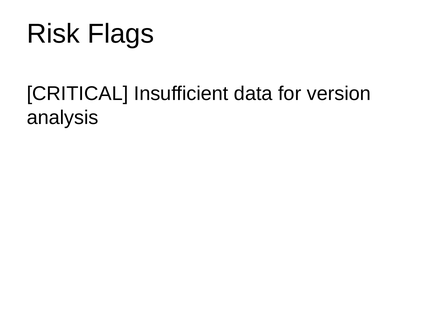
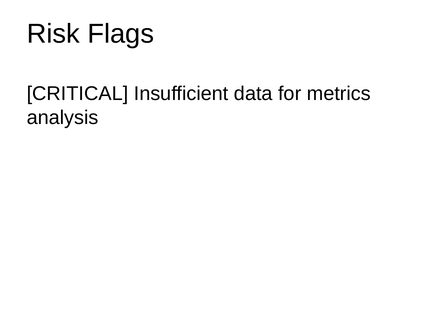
version: version -> metrics (339, 94)
